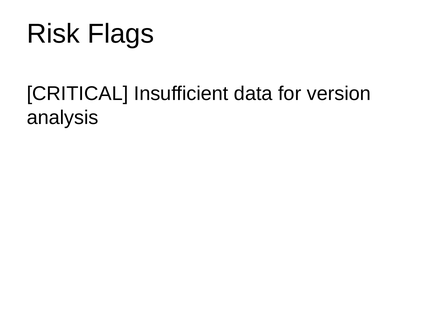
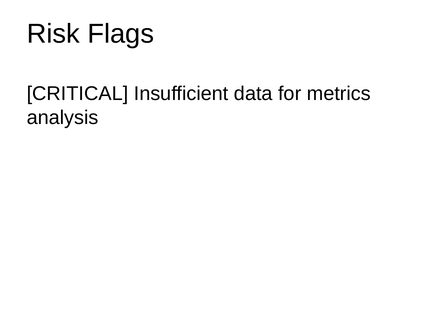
version: version -> metrics (339, 94)
